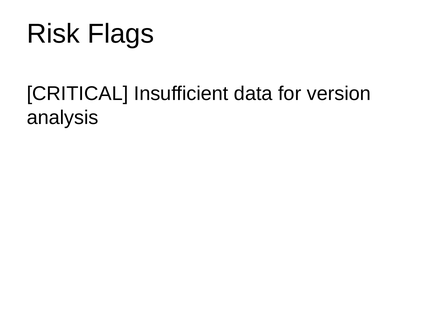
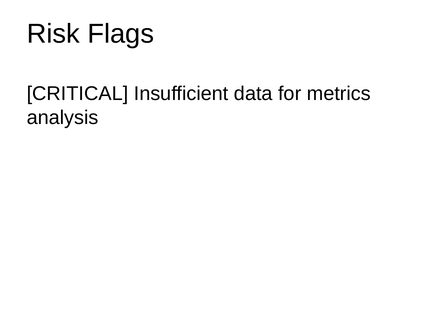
version: version -> metrics (339, 94)
